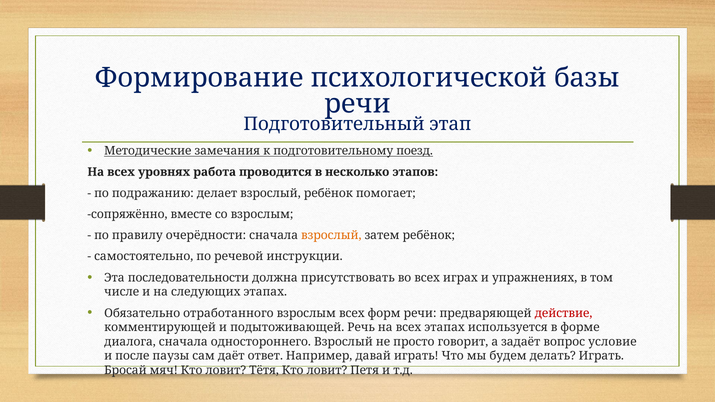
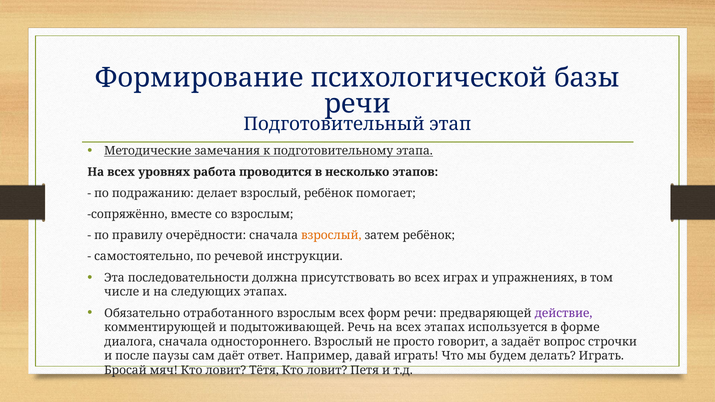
поезд: поезд -> этапа (415, 151)
действие colour: red -> purple (564, 313)
условие: условие -> строчки (613, 342)
